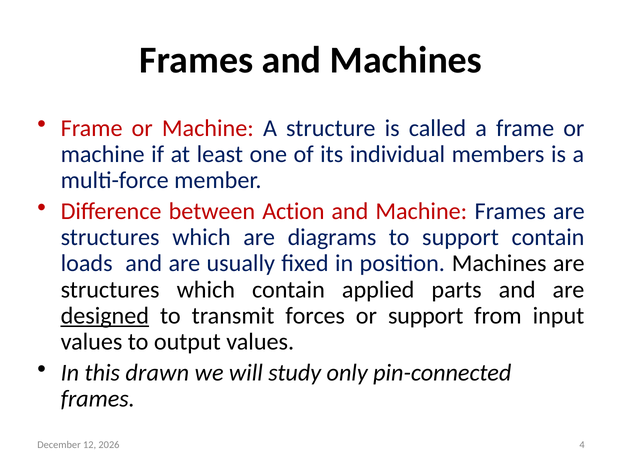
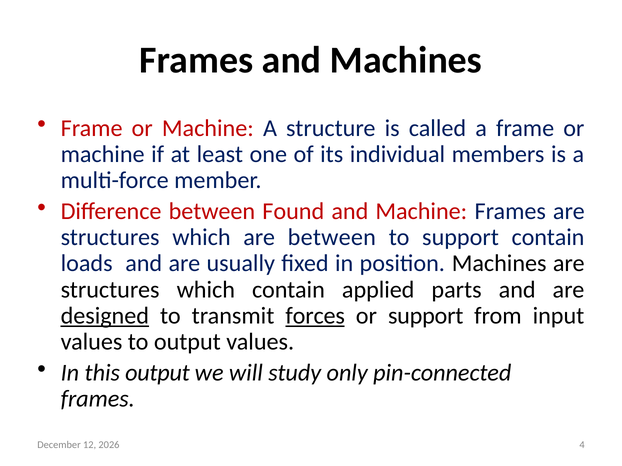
Action: Action -> Found (293, 212)
are diagrams: diagrams -> between (332, 238)
forces underline: none -> present (315, 316)
this drawn: drawn -> output (157, 373)
